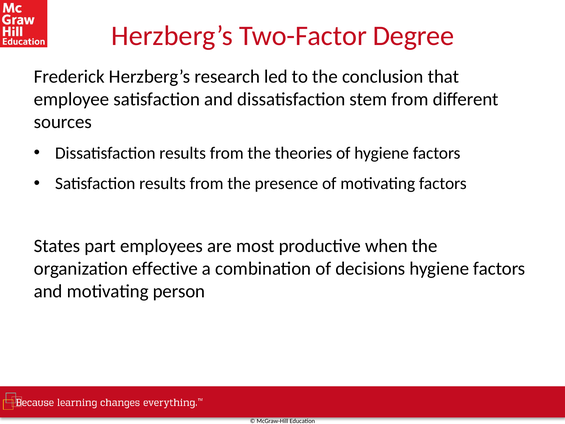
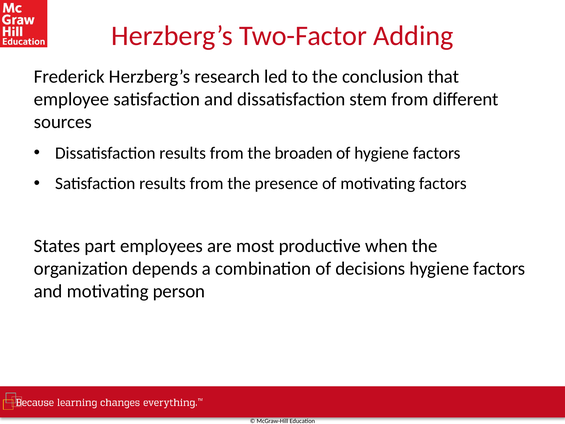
Degree: Degree -> Adding (413, 36)
theories: theories -> broaden (304, 153)
effective: effective -> depends (165, 268)
